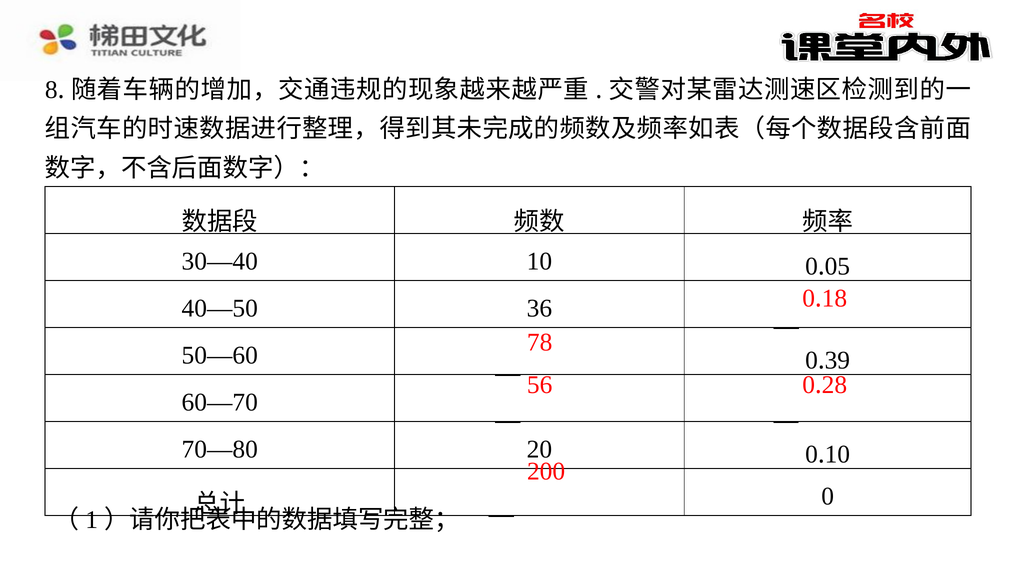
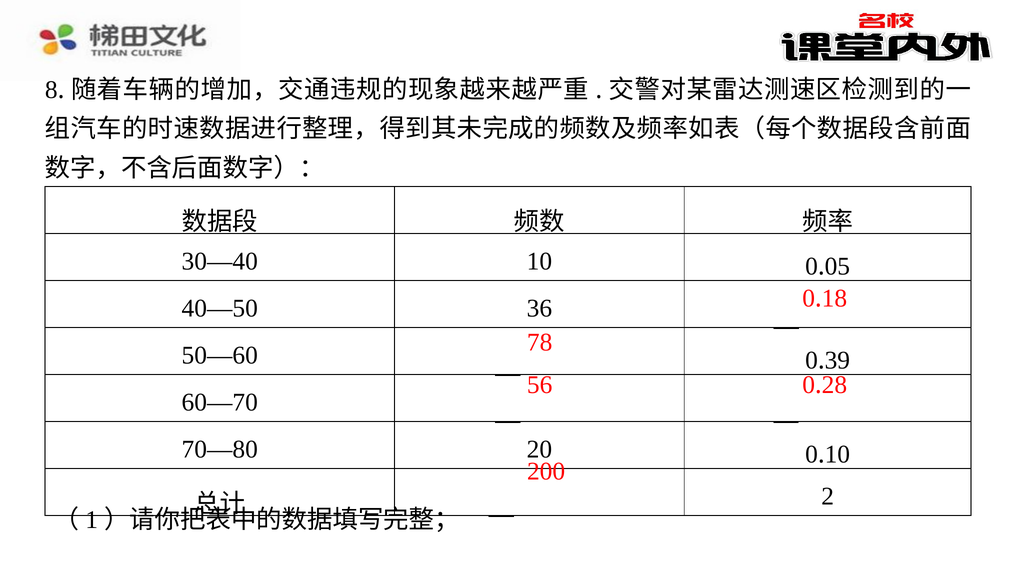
0: 0 -> 2 (828, 496)
